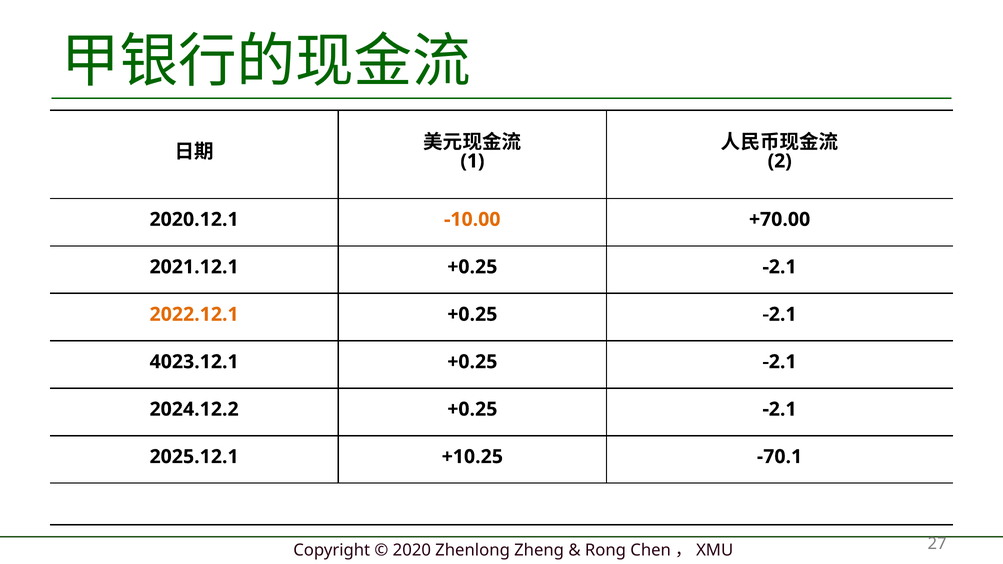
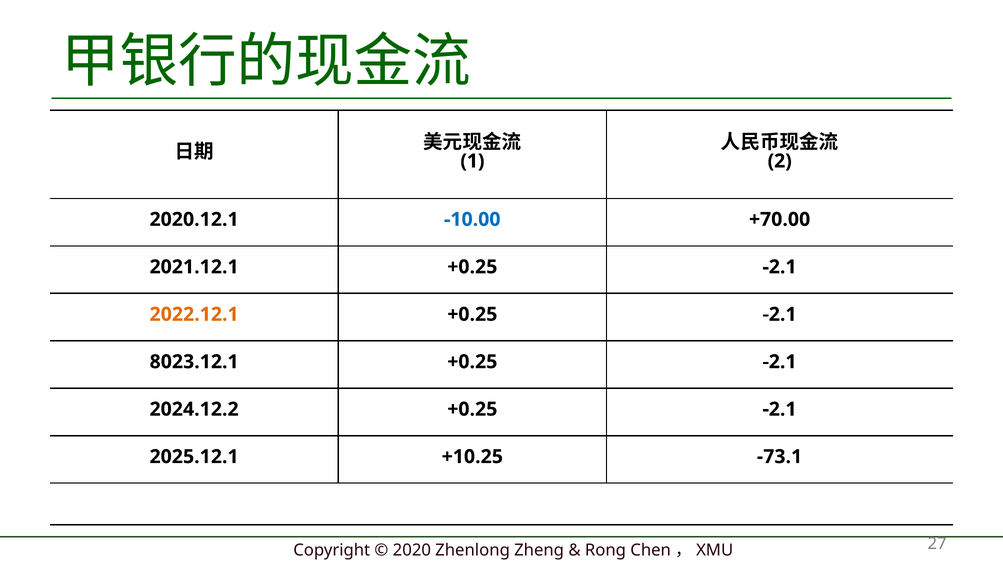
-10.00 colour: orange -> blue (472, 220)
4023.12.1: 4023.12.1 -> 8023.12.1 (194, 362)
-70.1: -70.1 -> -73.1 (780, 457)
